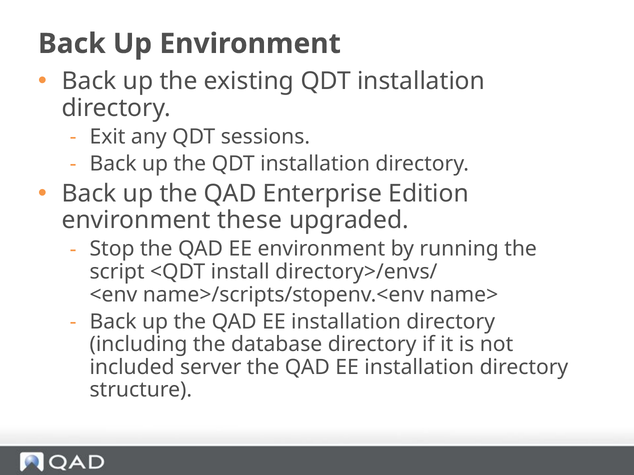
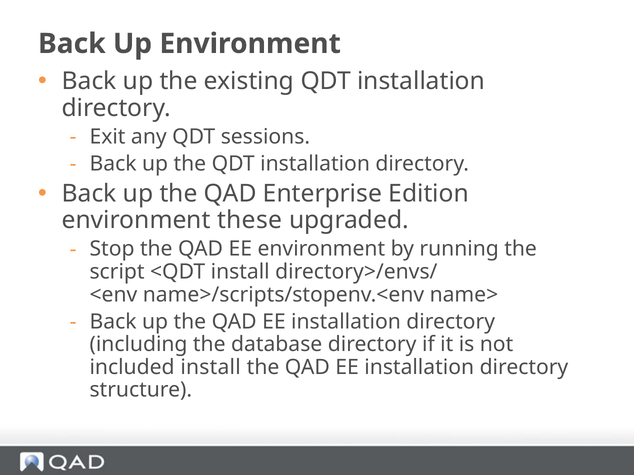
included server: server -> install (211, 368)
